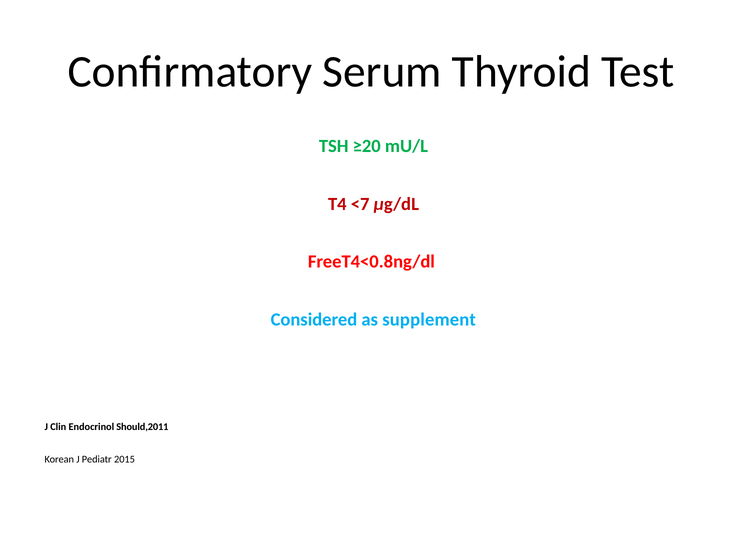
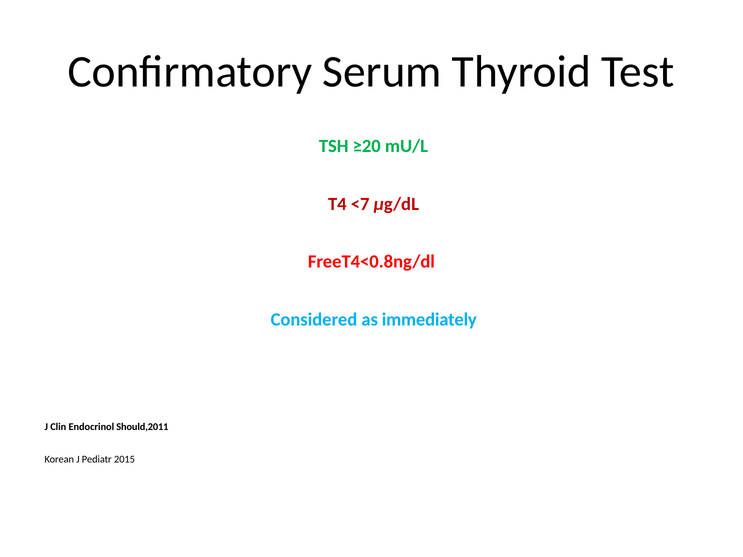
supplement: supplement -> immediately (429, 320)
